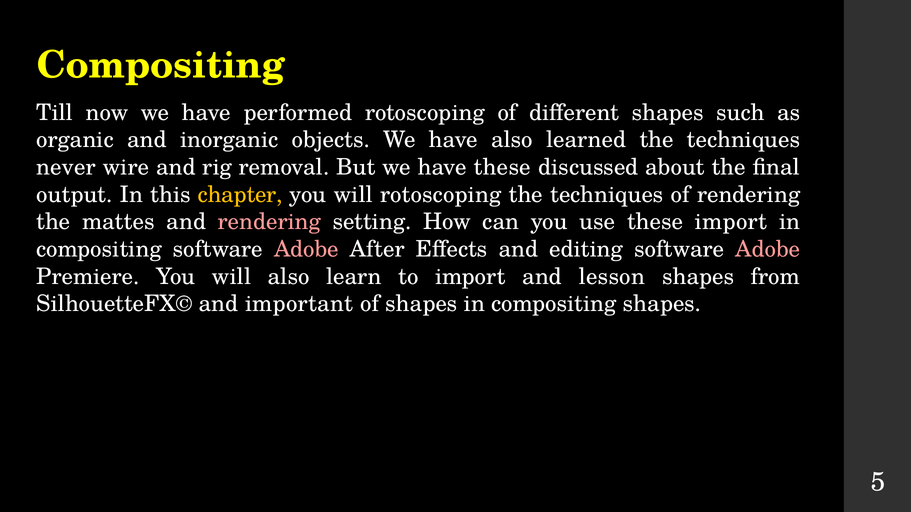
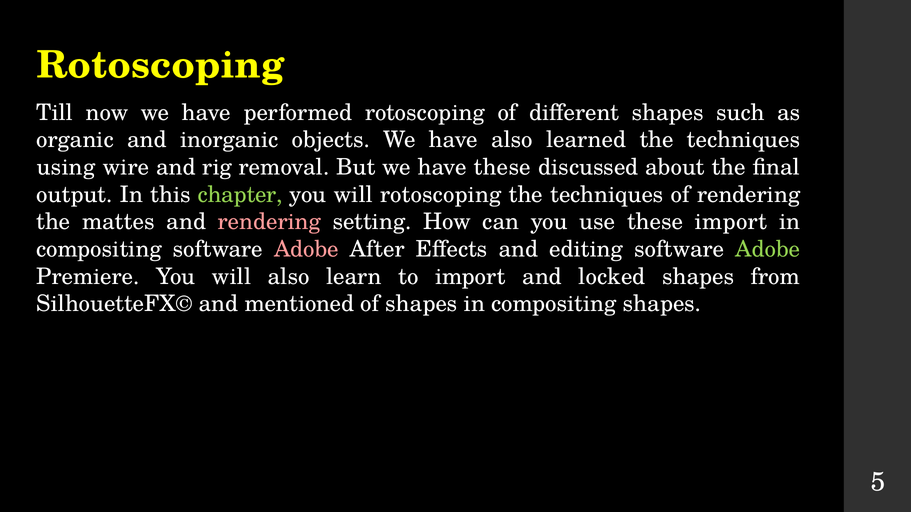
Compositing: Compositing -> Rotoscoping (160, 66)
never: never -> using (66, 167)
chapter colour: yellow -> light green (240, 195)
Adobe colour: pink -> light green (768, 249)
lesson: lesson -> locked (612, 277)
important: important -> mentioned (299, 304)
